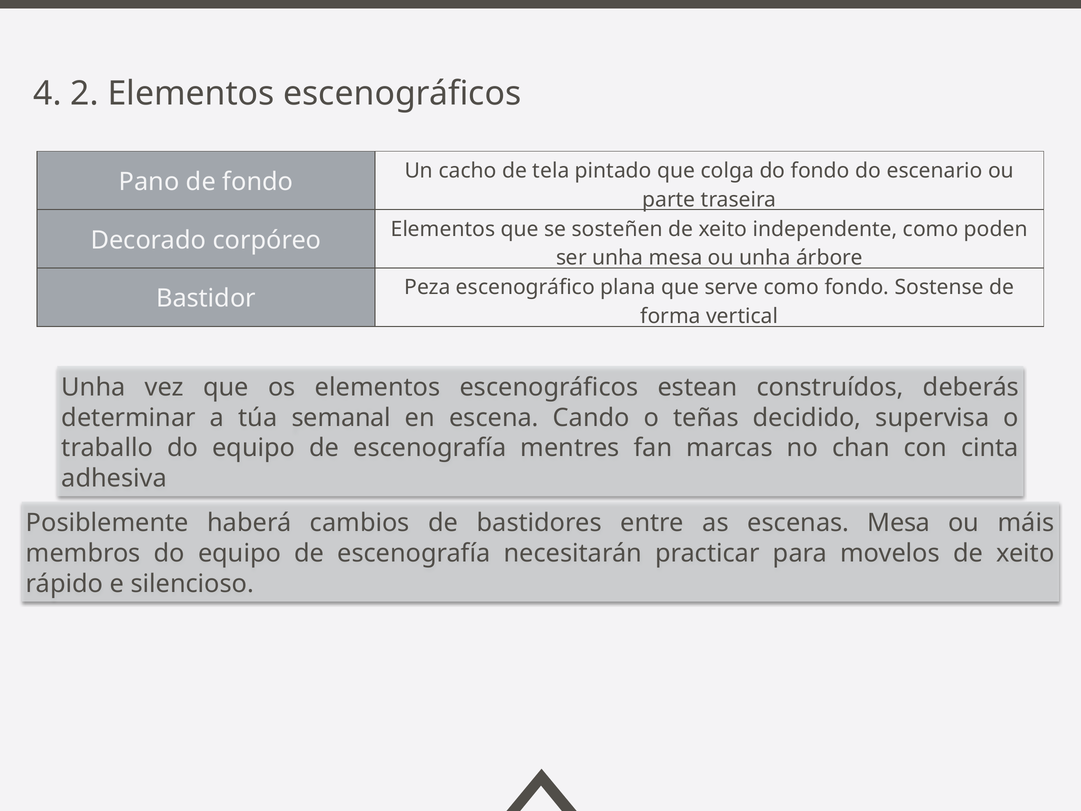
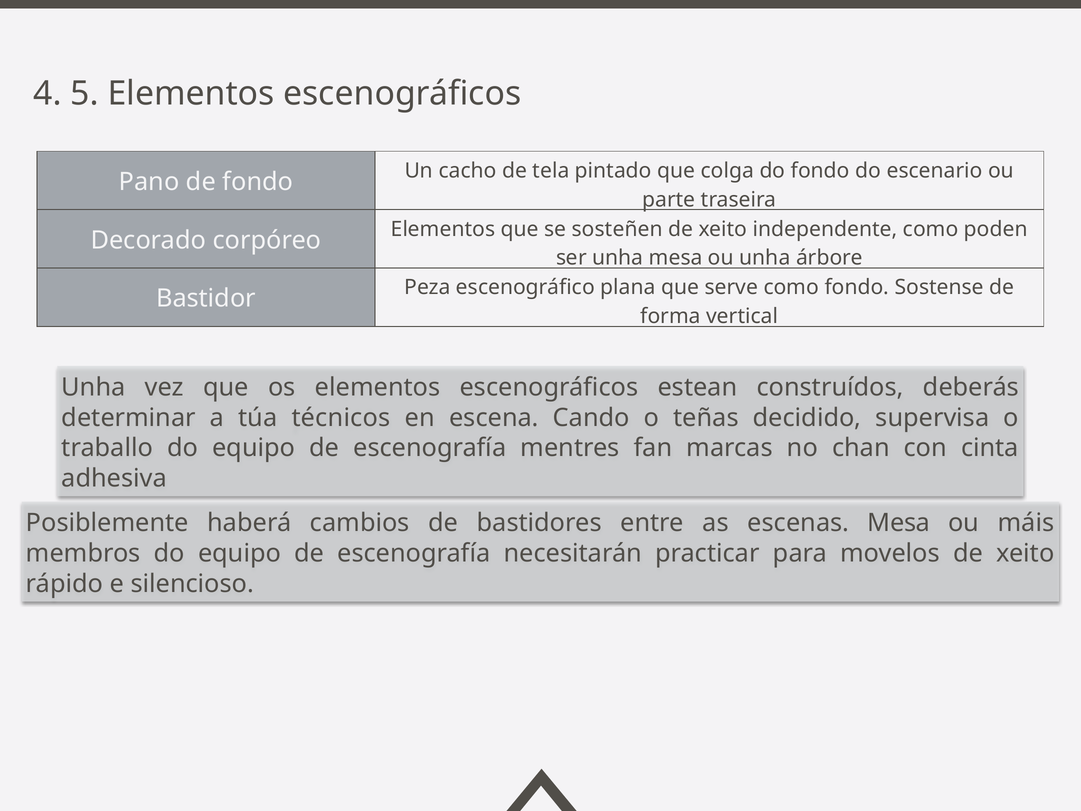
2: 2 -> 5 (85, 94)
semanal: semanal -> técnicos (341, 418)
